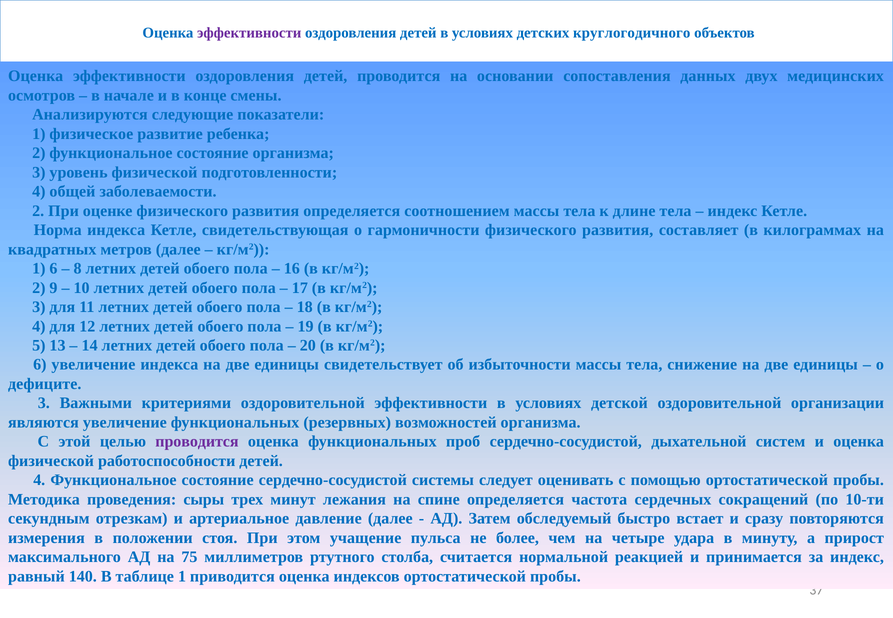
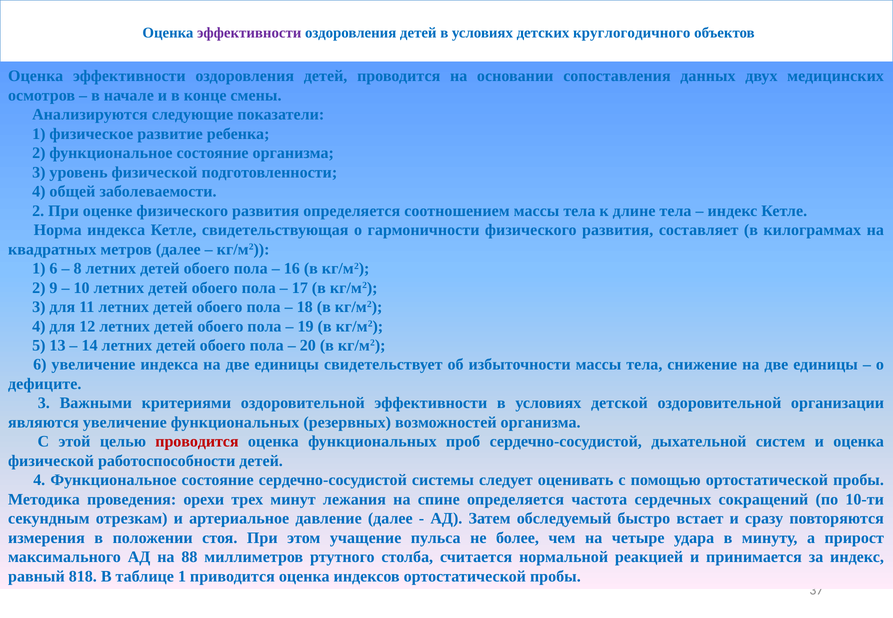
проводится colour: purple -> red (197, 442)
сыры: сыры -> орехи (204, 500)
75: 75 -> 88 (189, 557)
140: 140 -> 818 (83, 577)
